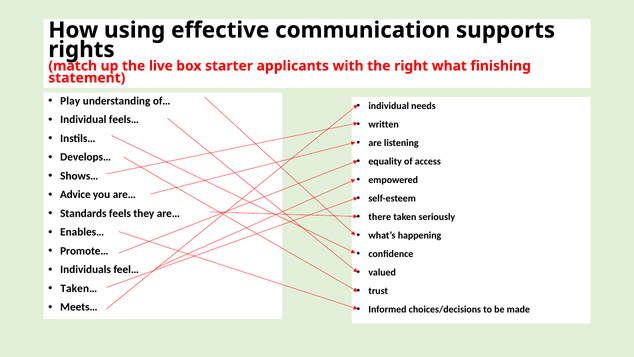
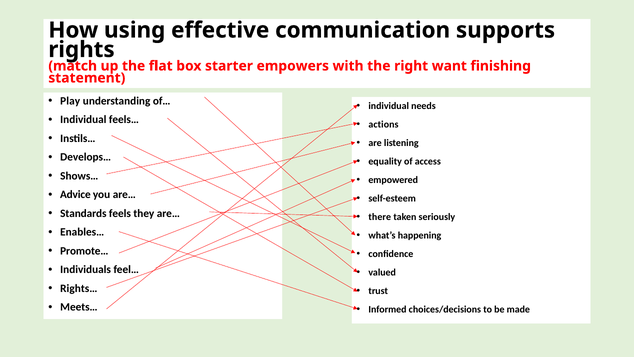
live: live -> flat (161, 66)
applicants: applicants -> empowers (293, 66)
what: what -> want (449, 66)
written: written -> actions (384, 124)
Taken…: Taken… -> Rights… (79, 288)
